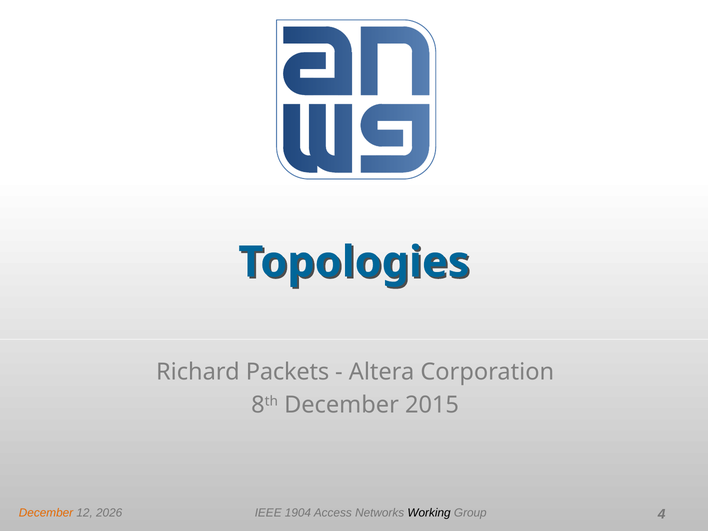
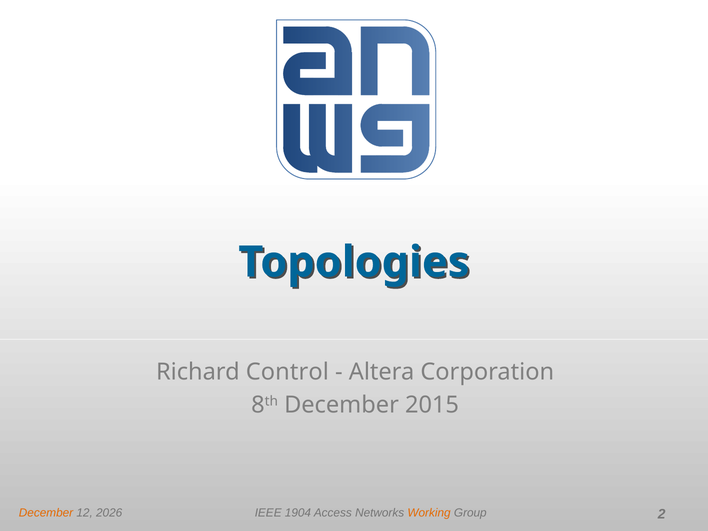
Packets: Packets -> Control (287, 372)
Working colour: black -> orange (429, 513)
4: 4 -> 2 (662, 514)
